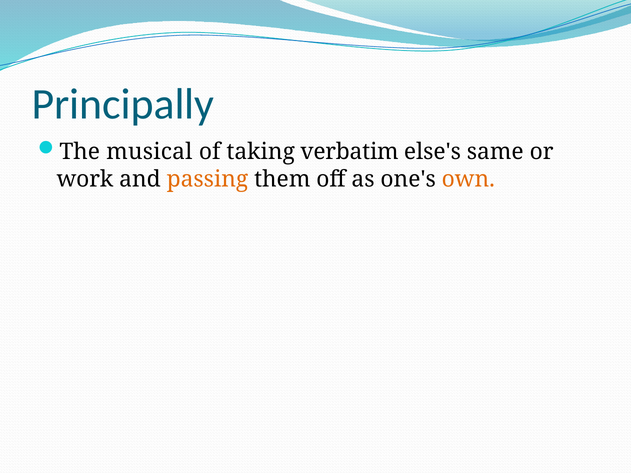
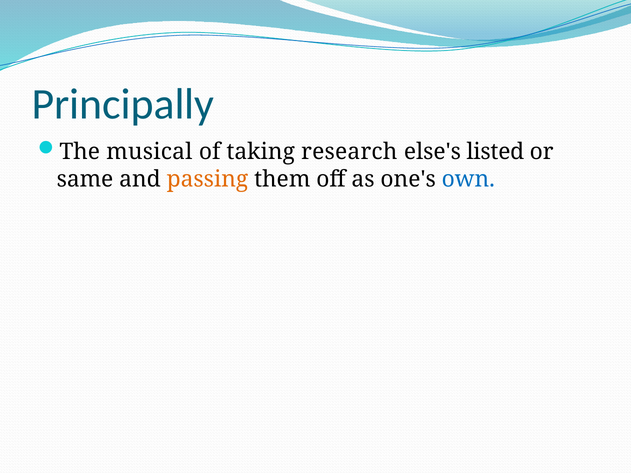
verbatim: verbatim -> research (349, 152)
same: same -> listed (495, 152)
work: work -> same (85, 179)
own colour: orange -> blue (468, 179)
